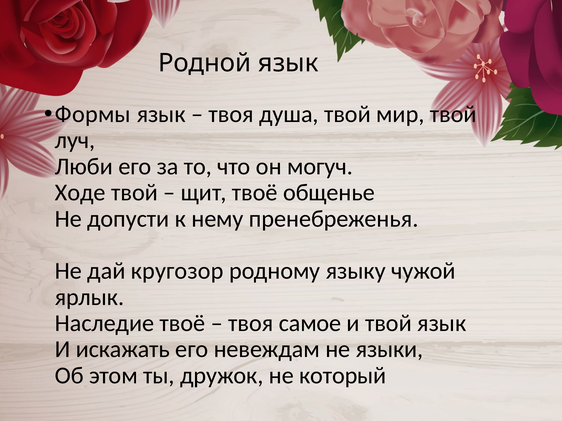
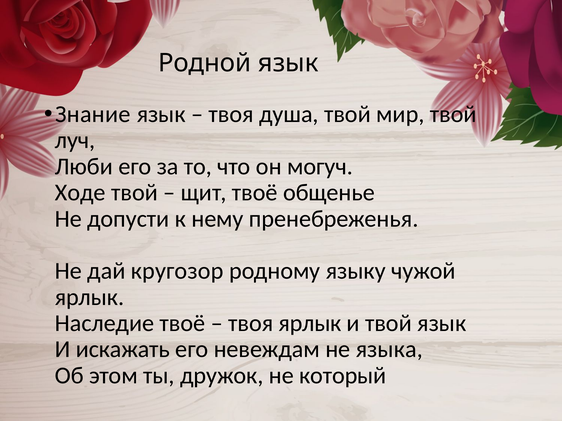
Формы: Формы -> Знание (93, 114)
твоя самое: самое -> ярлык (310, 324)
языки: языки -> языка (389, 350)
